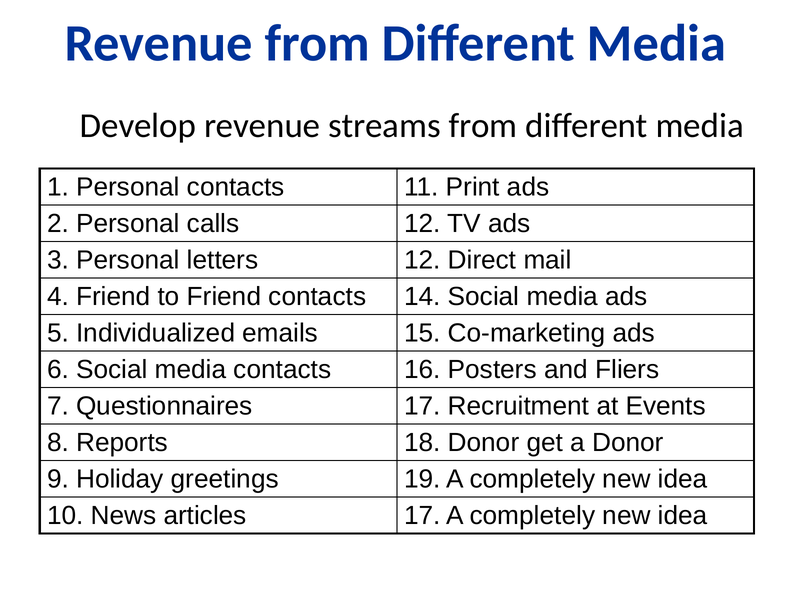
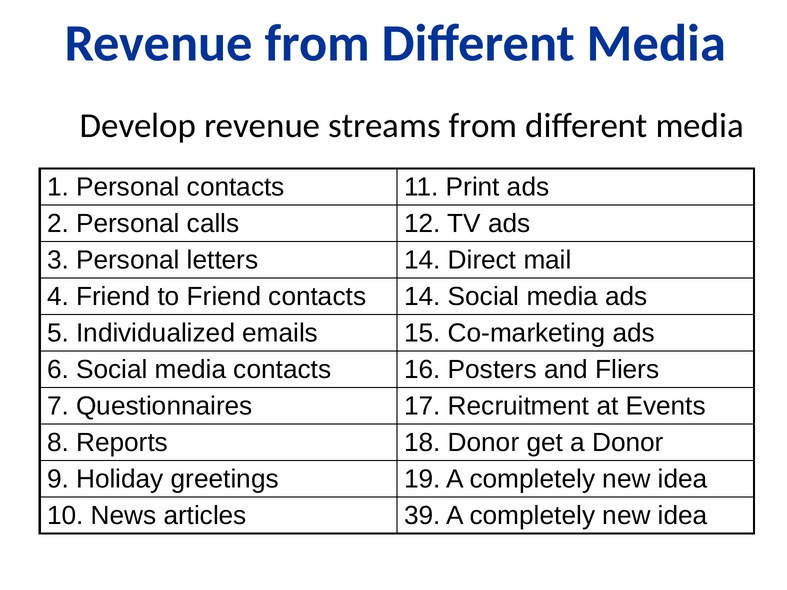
letters 12: 12 -> 14 (422, 260)
articles 17: 17 -> 39 (422, 516)
